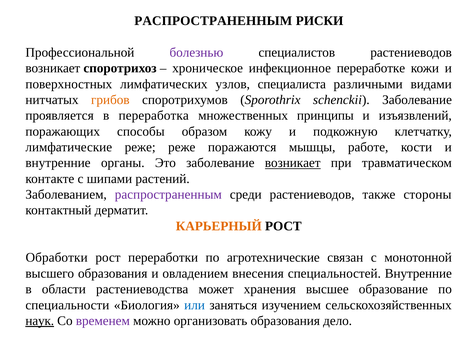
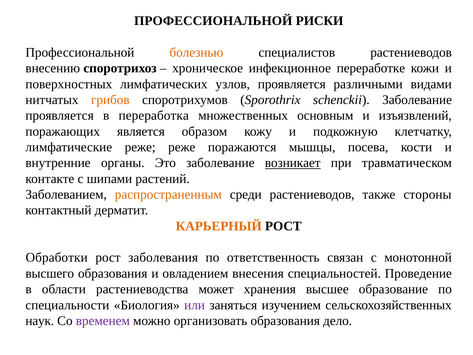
РАСПРОСТРАНЕННЫМ: РАСПРОСТРАНЕННЫМ -> ПРОФЕССИОНАЛЬНОЙ (213, 21)
болезнью colour: purple -> orange (196, 52)
возникает: возникает -> внесению (53, 68)
узлов специалиста: специалиста -> проявляется (292, 84)
принципы: принципы -> основным (325, 116)
способы: способы -> является (141, 131)
работе: работе -> посева (368, 147)
распространенным colour: purple -> orange (168, 194)
переработки: переработки -> заболевания (163, 257)
агротехнические: агротехнические -> ответственность (273, 257)
специальностей Внутренние: Внутренние -> Проведение (418, 273)
или colour: blue -> purple (195, 305)
наук underline: present -> none (40, 321)
